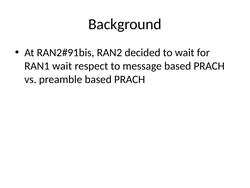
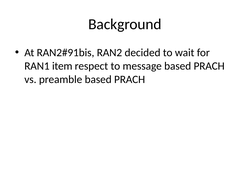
RAN1 wait: wait -> item (62, 66)
